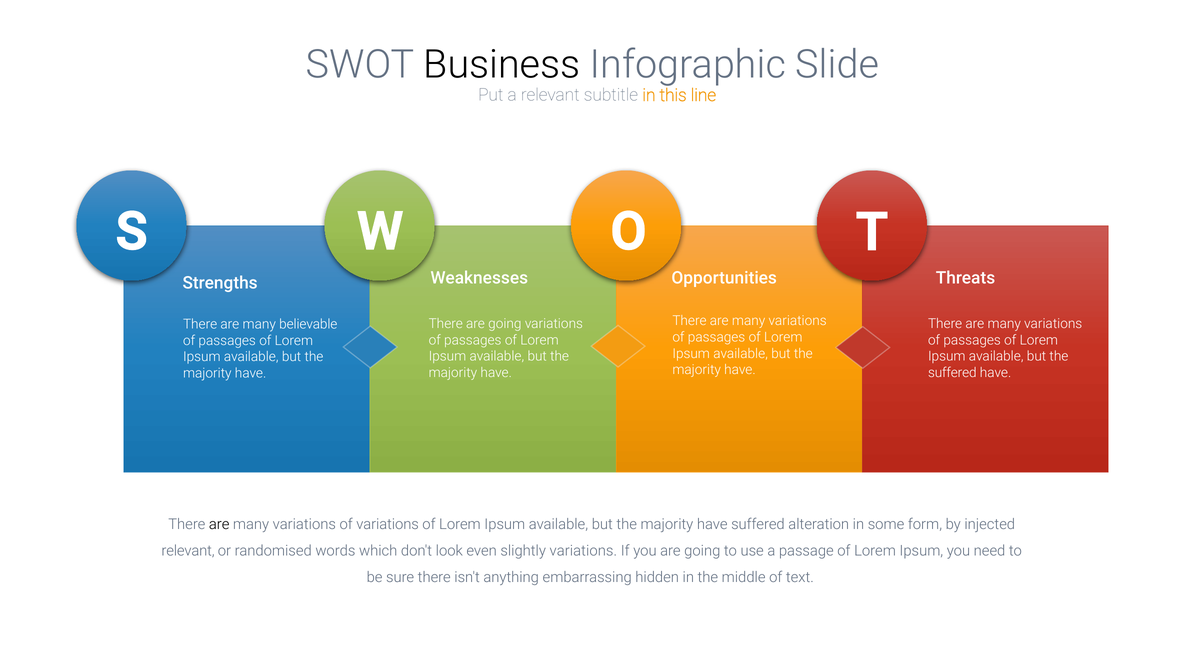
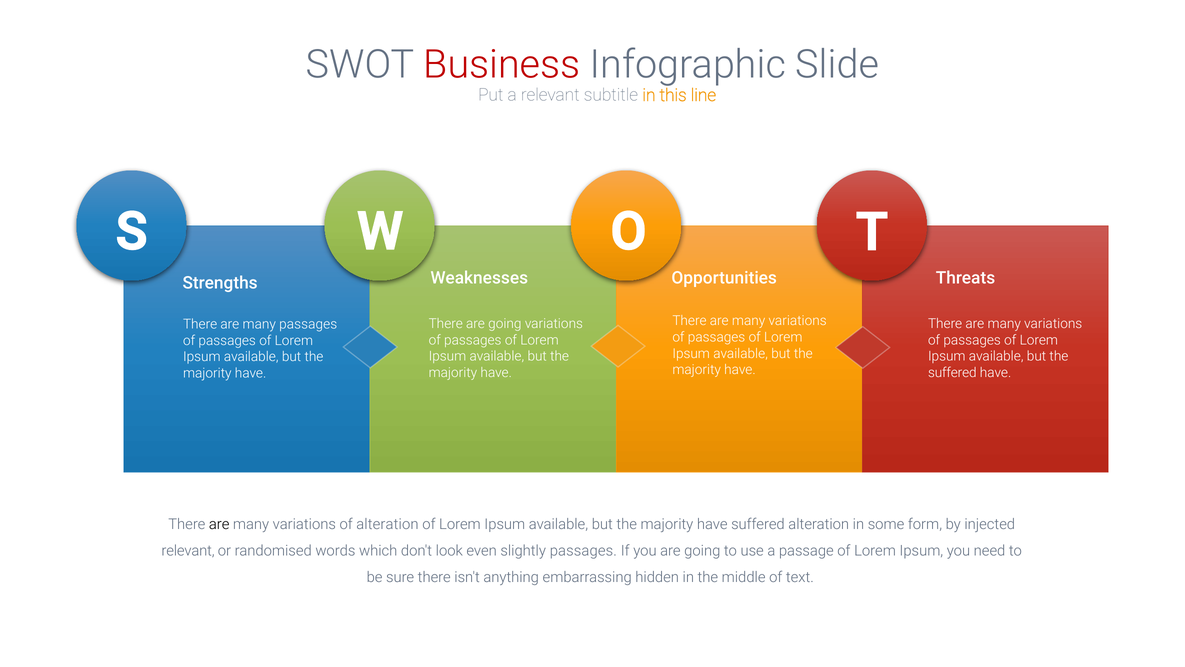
Business colour: black -> red (502, 64)
many believable: believable -> passages (308, 324)
of variations: variations -> alteration (387, 524)
slightly variations: variations -> passages (583, 551)
